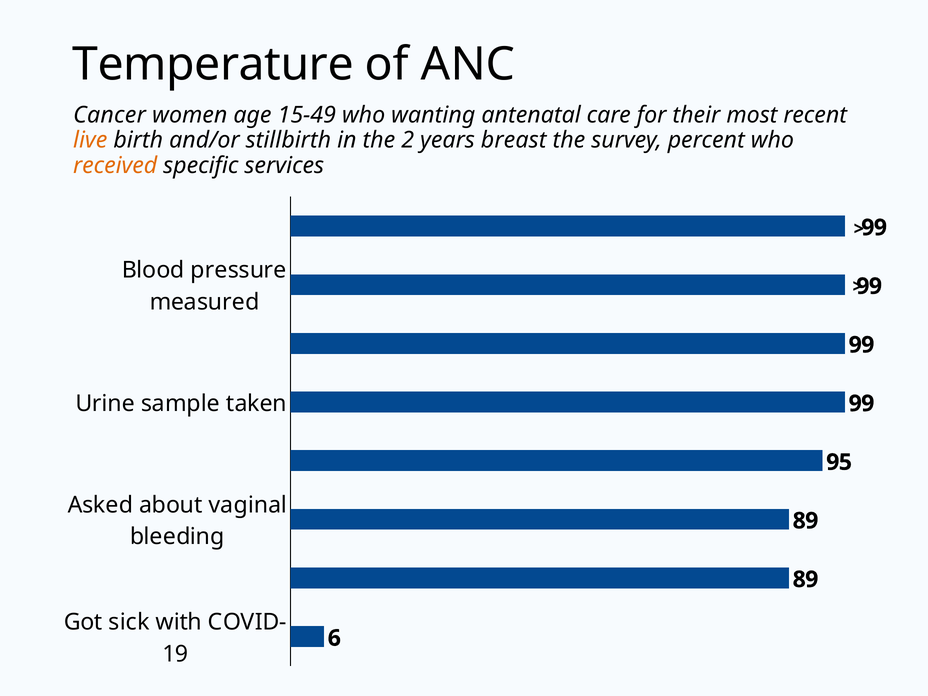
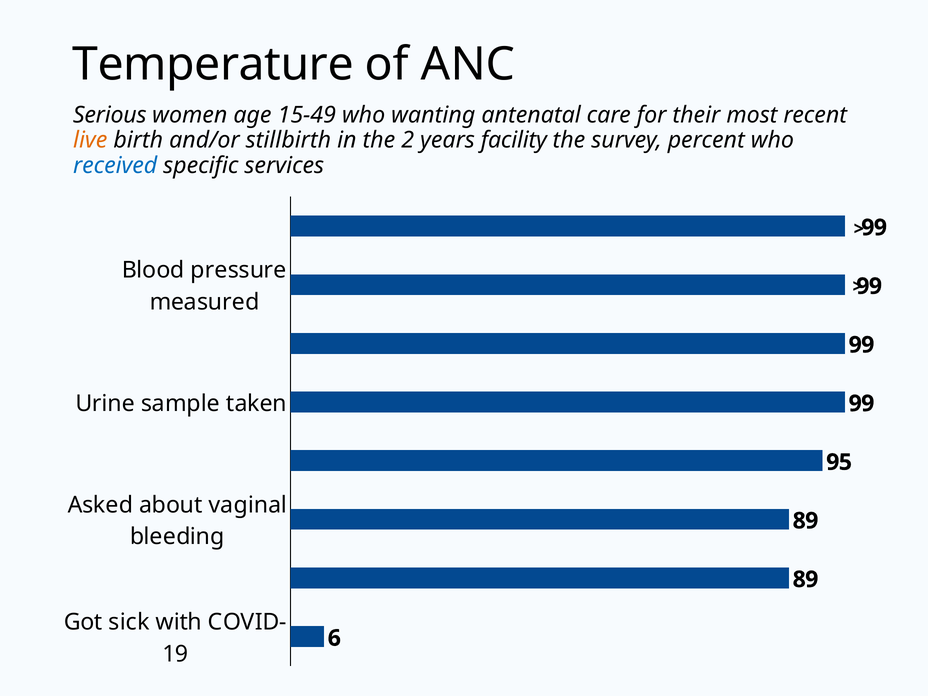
Cancer: Cancer -> Serious (110, 115)
breast: breast -> facility (514, 140)
received colour: orange -> blue (115, 165)
